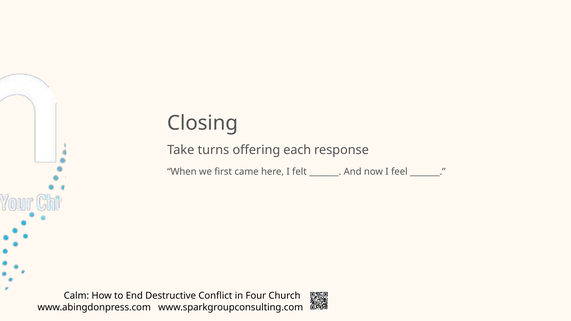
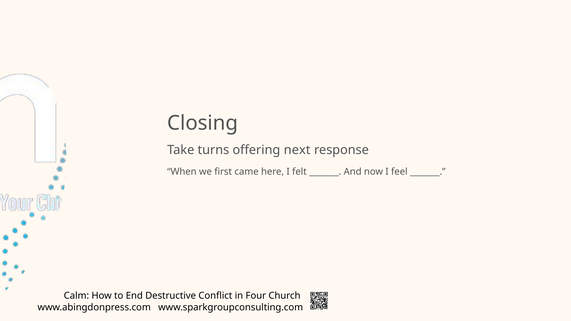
each: each -> next (297, 150)
